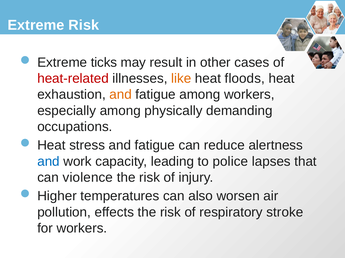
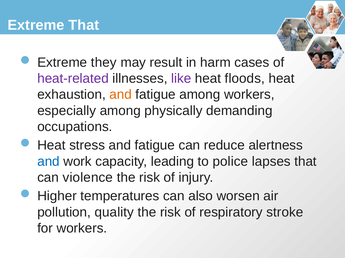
Extreme Risk: Risk -> That (84, 25)
ticks: ticks -> they (104, 63)
other: other -> harm (215, 63)
heat-related colour: red -> purple (73, 79)
like colour: orange -> purple (181, 79)
effects: effects -> quality (114, 213)
